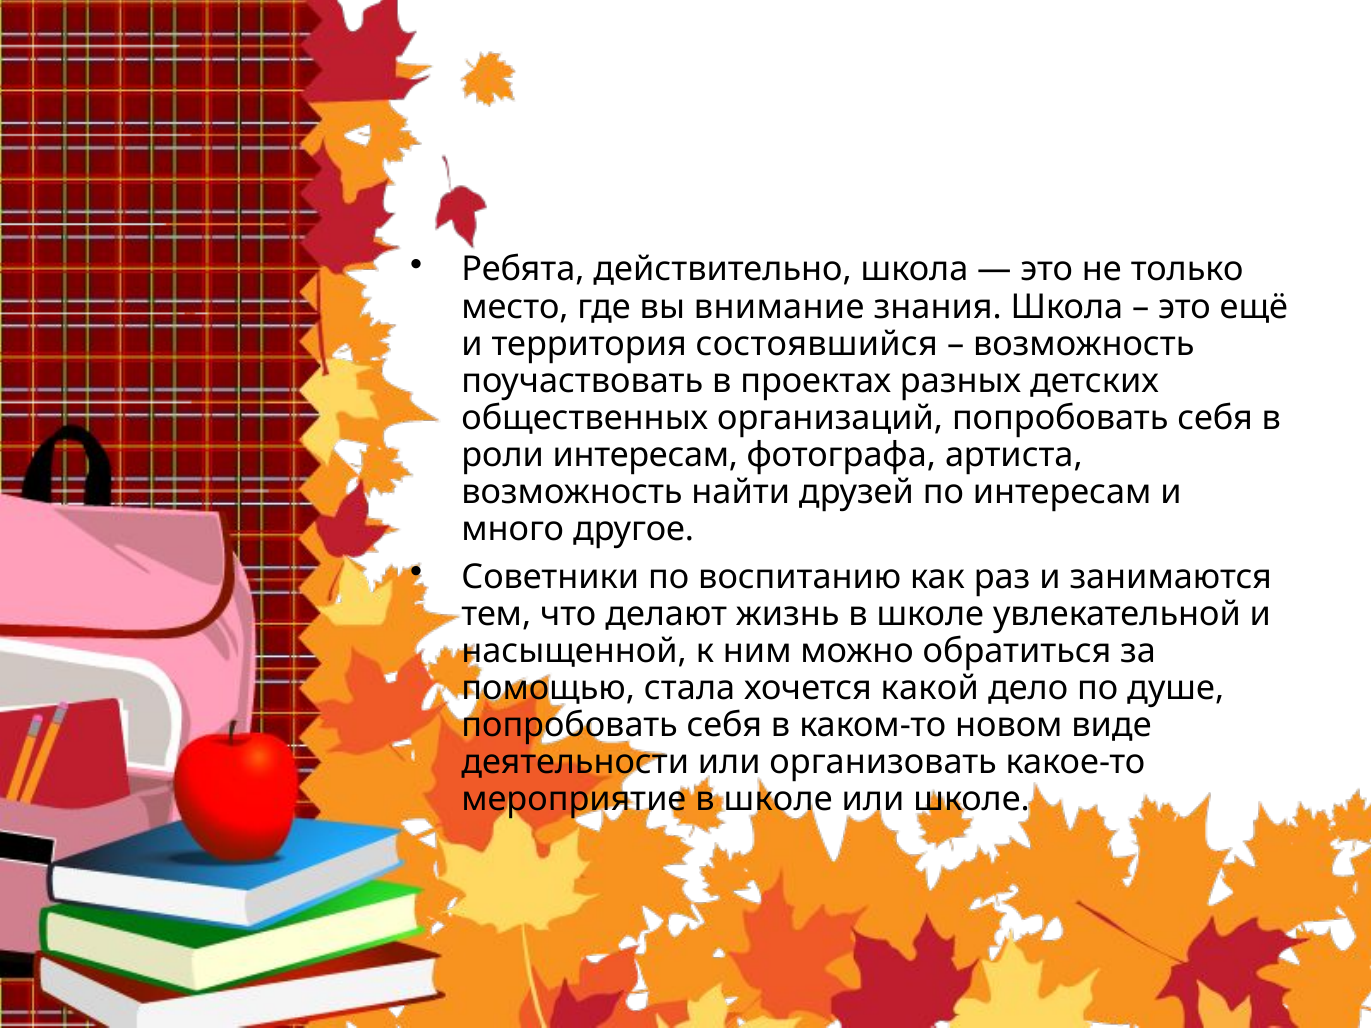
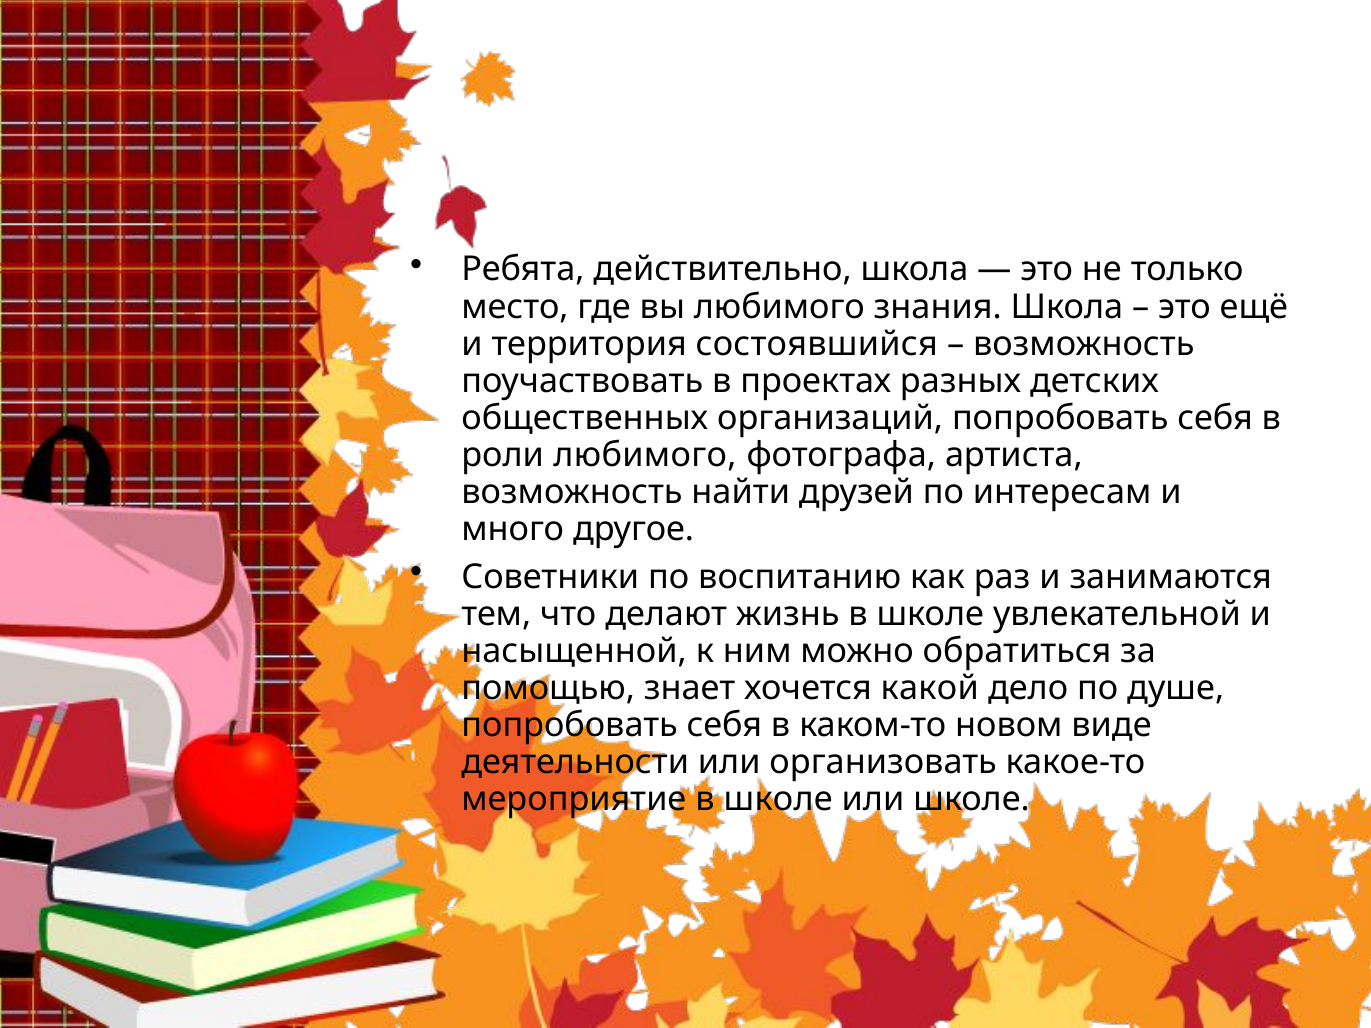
вы внимание: внимание -> любимого (779, 307)
роли интересам: интересам -> любимого (645, 455)
стала: стала -> знает (690, 688)
